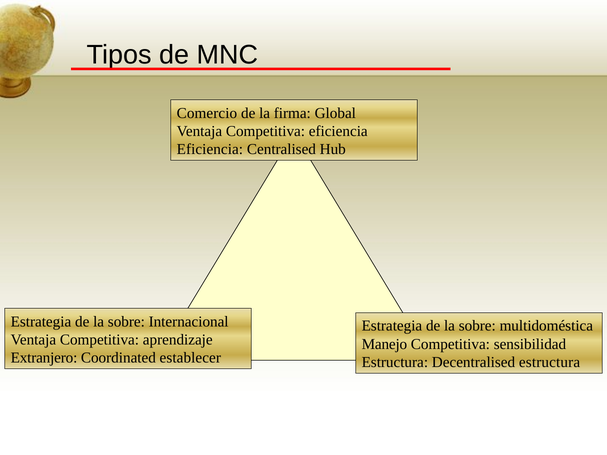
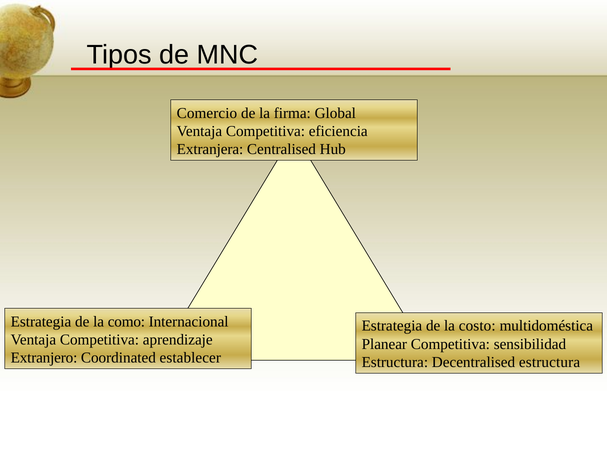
Eficiencia: Eficiencia -> Extranjera (210, 149)
sobre: sobre -> como (126, 322)
sobre: sobre -> costo (477, 326)
Manejo: Manejo -> Planear (384, 344)
